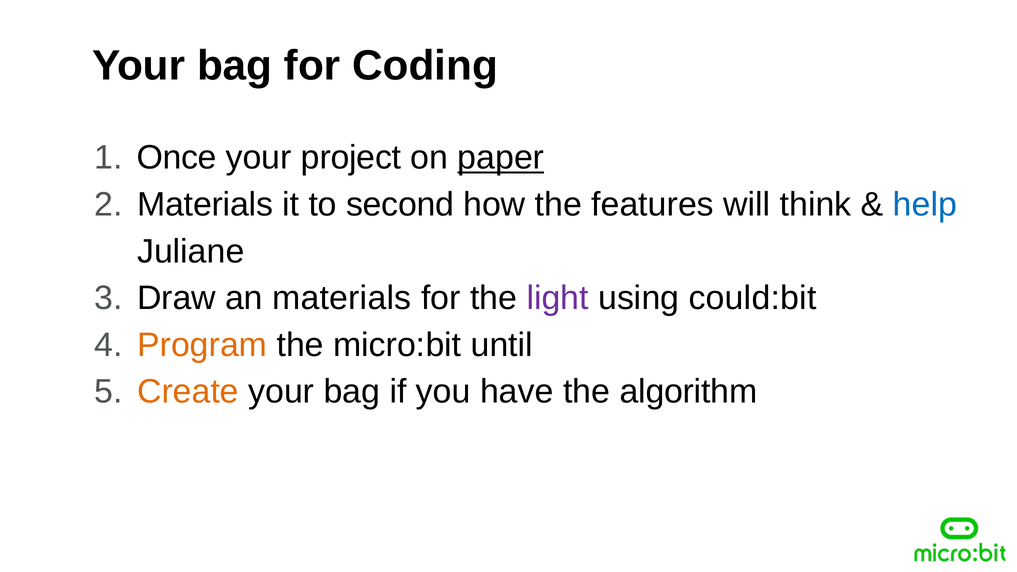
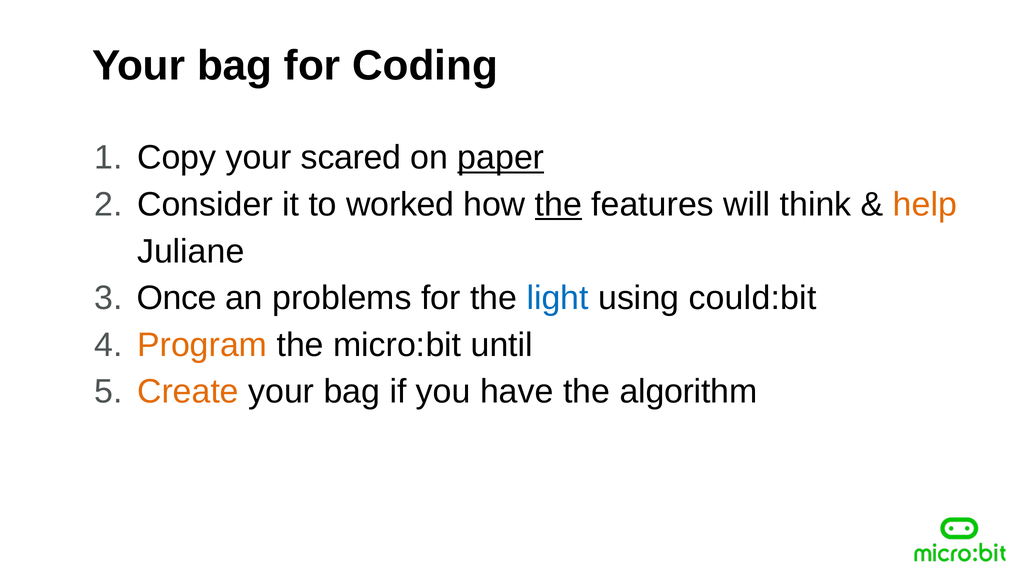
Once: Once -> Copy (177, 158)
project: project -> scared (351, 158)
Materials: Materials -> Consider (205, 205)
second: second -> worked (400, 205)
the underline: none -> present (558, 205)
help colour: blue -> orange (925, 205)
Draw: Draw -> Once (177, 298)
an materials: materials -> problems (342, 298)
light colour: purple -> blue (558, 298)
